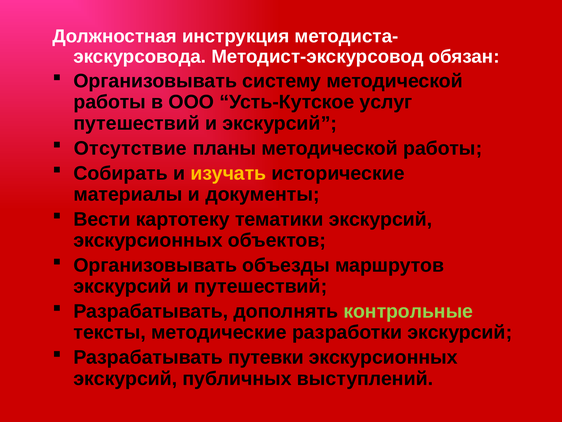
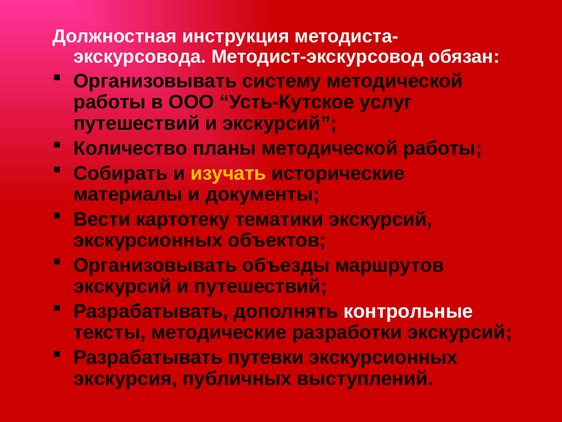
Отсутствие: Отсутствие -> Количество (131, 148)
контрольные colour: light green -> white (408, 311)
экскурсий: экскурсий -> экскурсия (125, 378)
